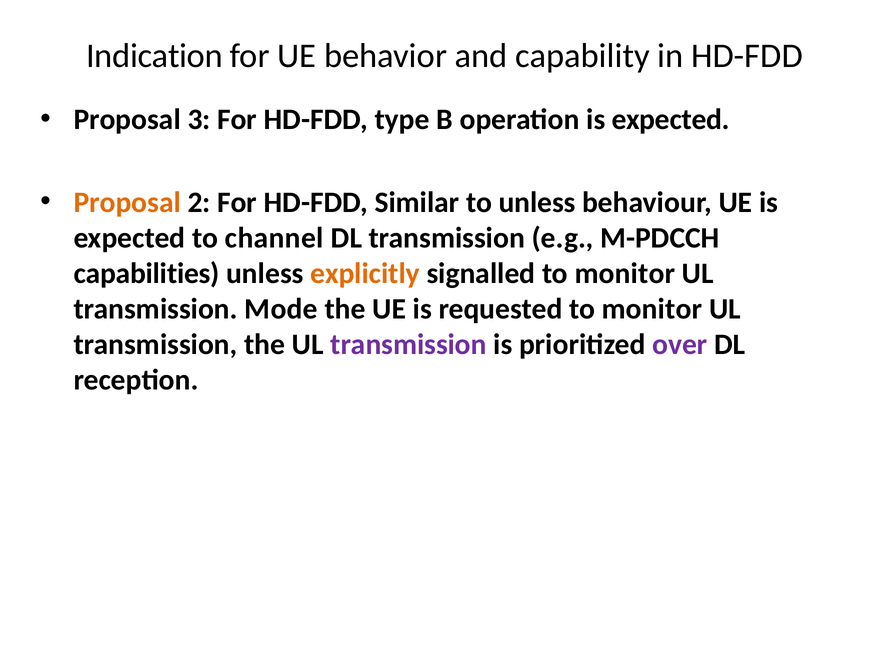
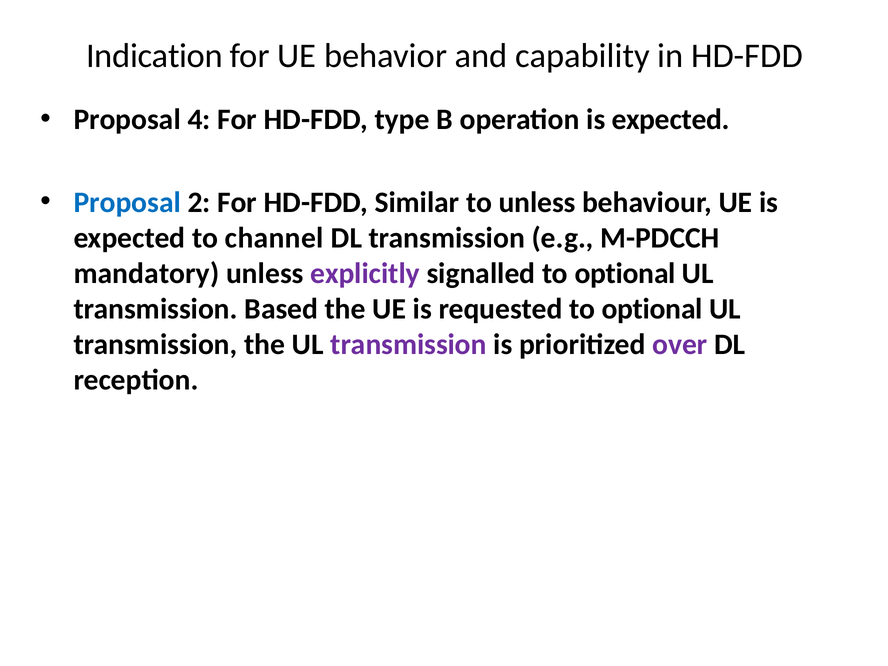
3: 3 -> 4 (199, 120)
Proposal colour: orange -> blue (127, 202)
capabilities: capabilities -> mandatory (146, 273)
explicitly colour: orange -> purple (365, 273)
signalled to monitor: monitor -> optional (625, 273)
Mode: Mode -> Based (281, 309)
requested to monitor: monitor -> optional (652, 309)
